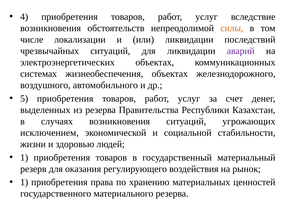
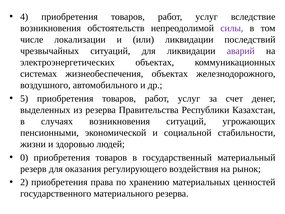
силы colour: orange -> purple (232, 28)
исключением: исключением -> пенсионными (49, 133)
1: 1 -> 0 (24, 157)
1: 1 -> 2 (24, 182)
